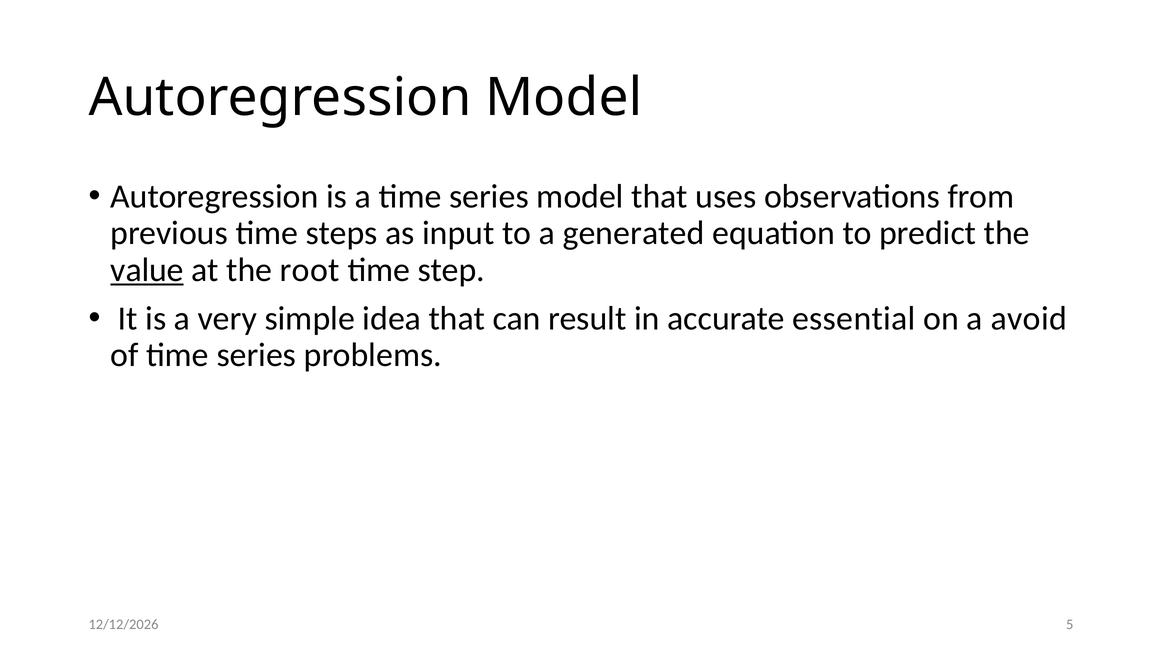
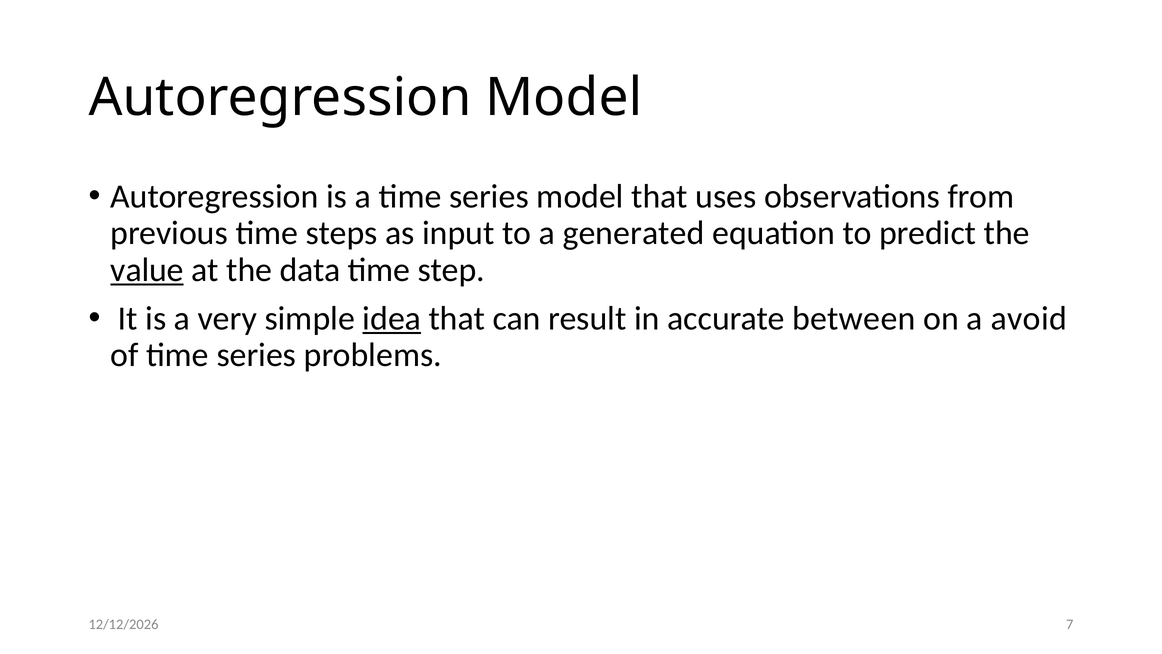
root: root -> data (310, 270)
idea underline: none -> present (392, 318)
essential: essential -> between (854, 318)
5: 5 -> 7 (1070, 624)
